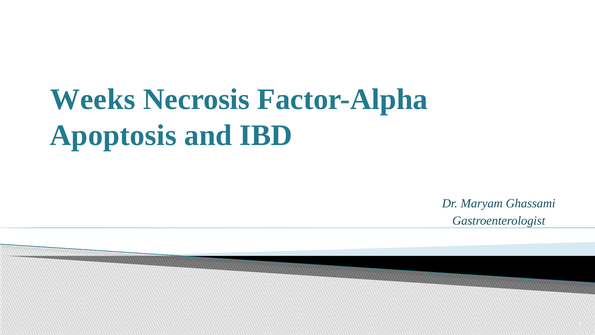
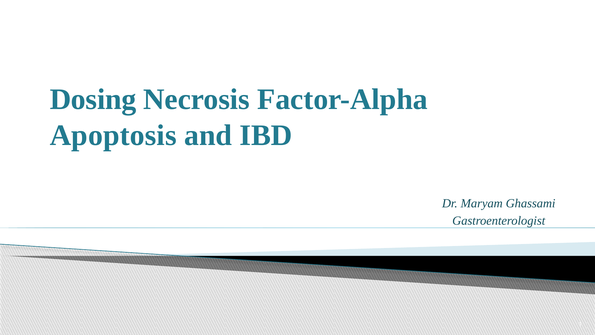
Weeks: Weeks -> Dosing (93, 99)
